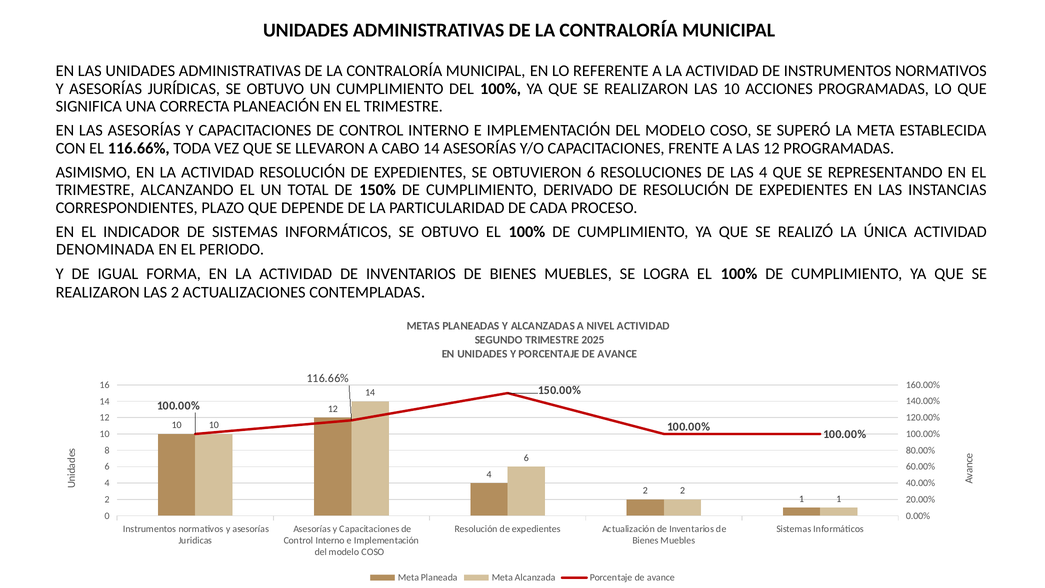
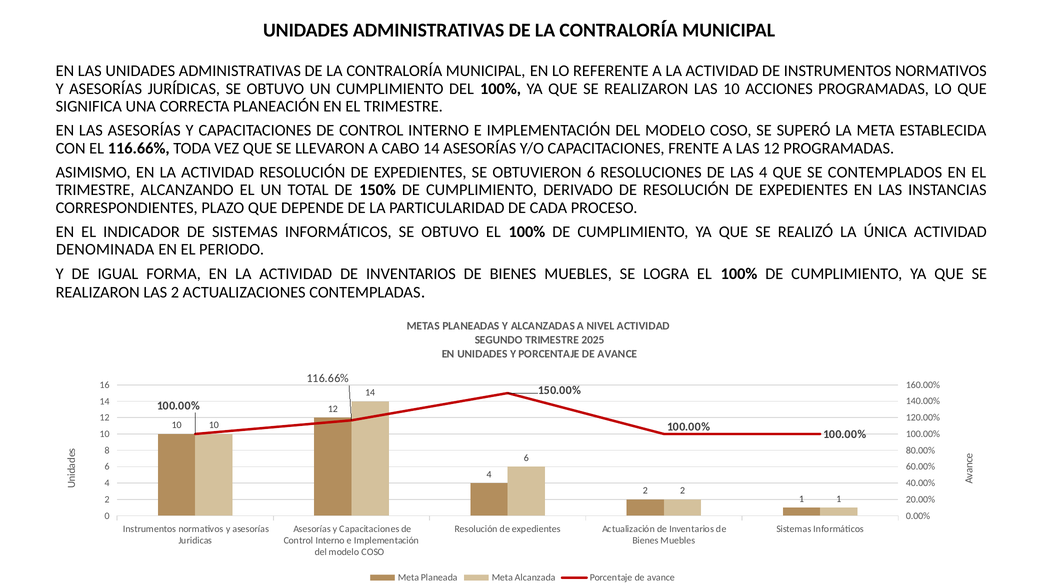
REPRESENTANDO: REPRESENTANDO -> CONTEMPLADOS (885, 172)
